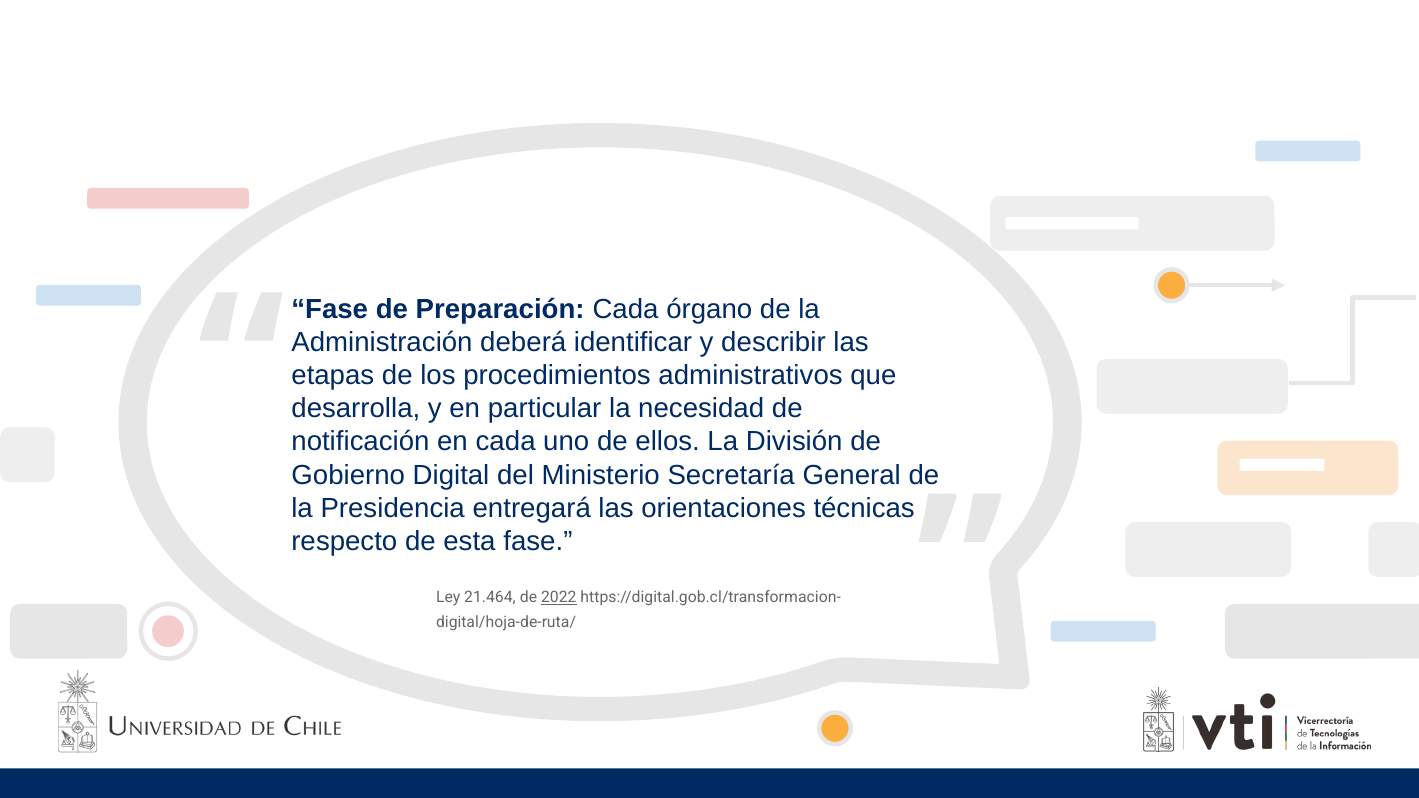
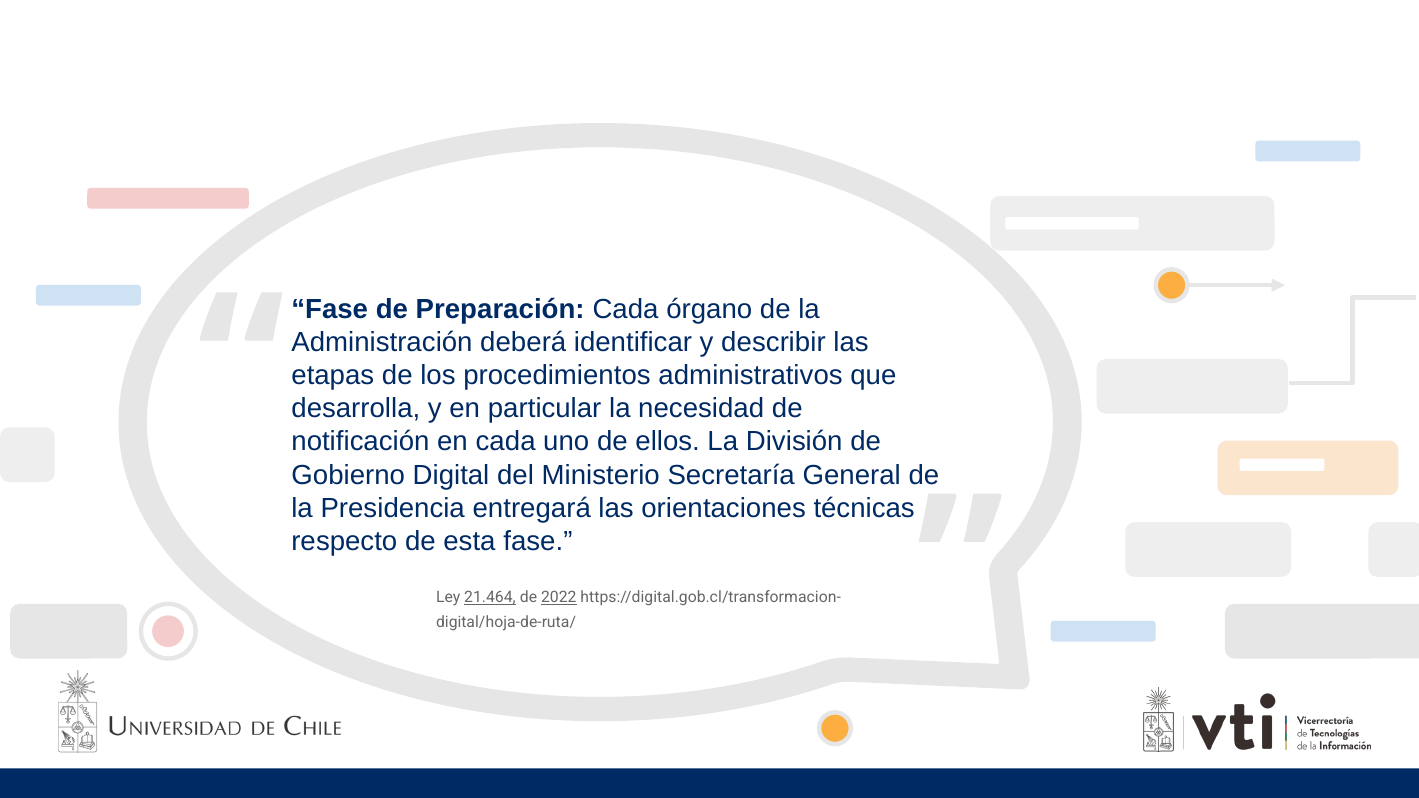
21.464 underline: none -> present (490, 598)
